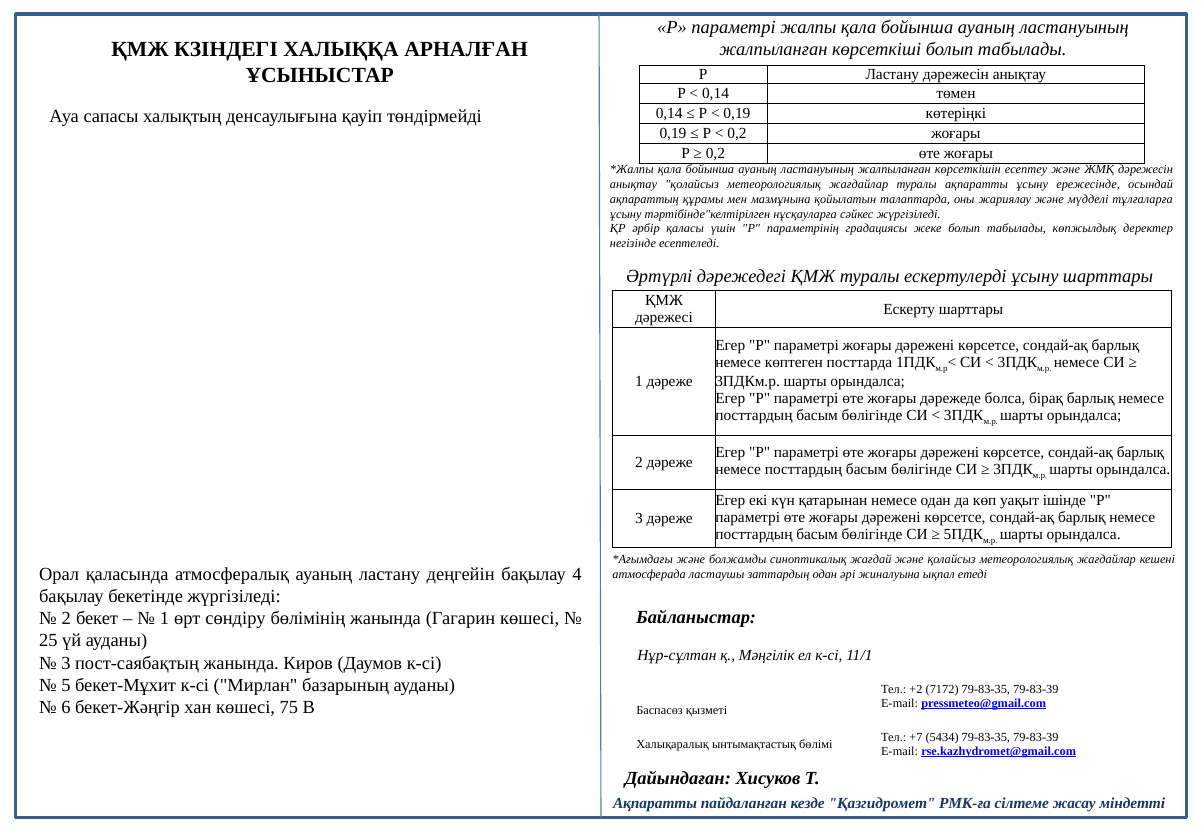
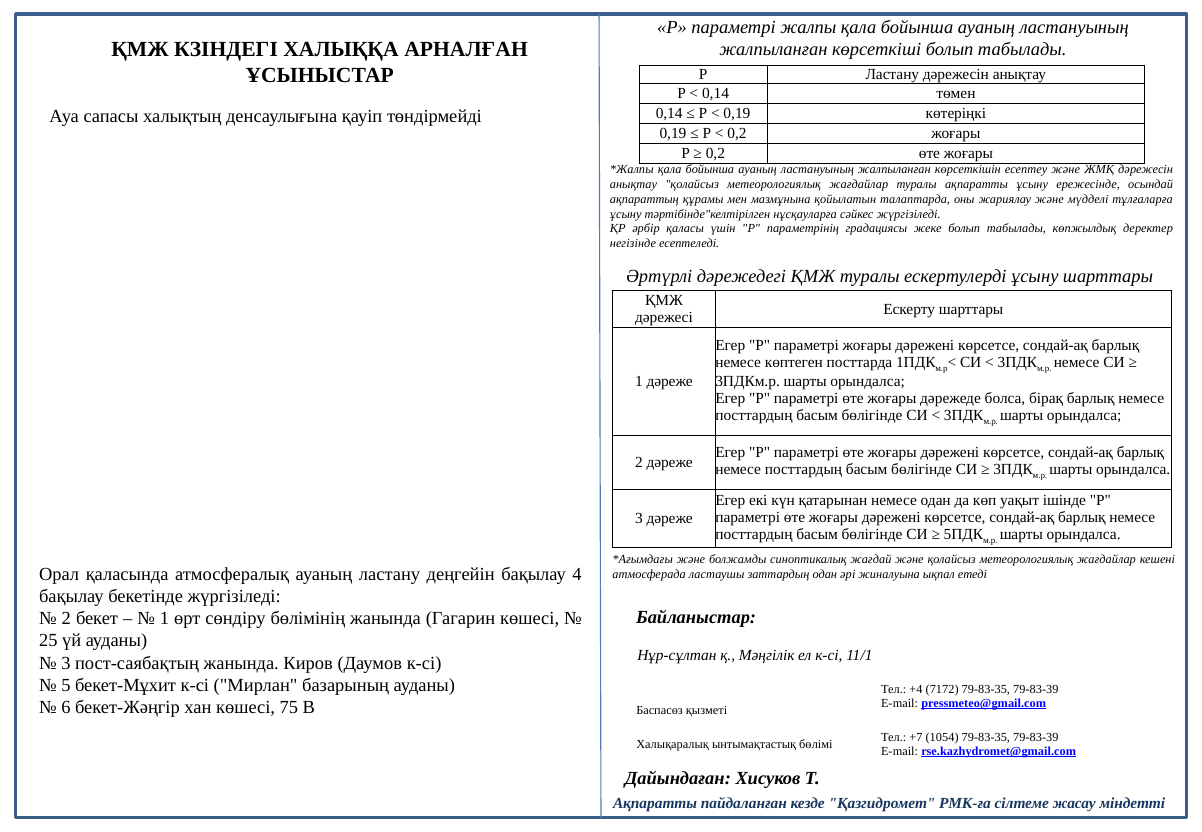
+2: +2 -> +4 (916, 690)
5434: 5434 -> 1054 (942, 738)
